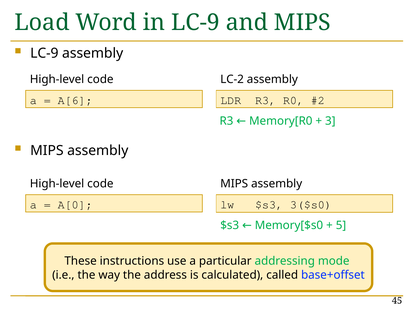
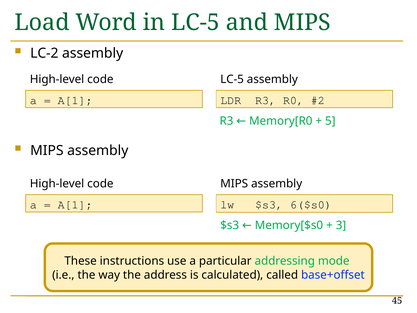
in LC-9: LC-9 -> LC-5 (196, 22)
LC-9: LC-9 -> LC-2 (44, 53)
code LC-2: LC-2 -> LC-5 (232, 79)
A[6: A[6 -> A[1 (75, 100)
3: 3 -> 5 (330, 121)
A[0: A[0 -> A[1 (75, 204)
3($s0: 3($s0 -> 6($s0 (311, 204)
5: 5 -> 3 (341, 225)
